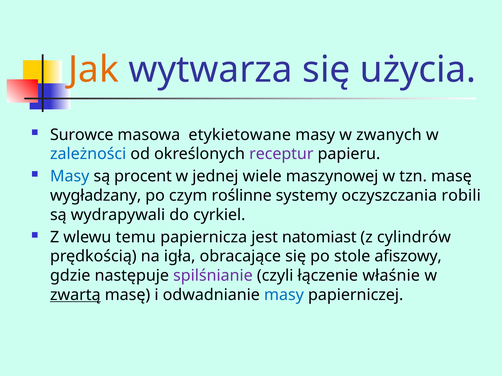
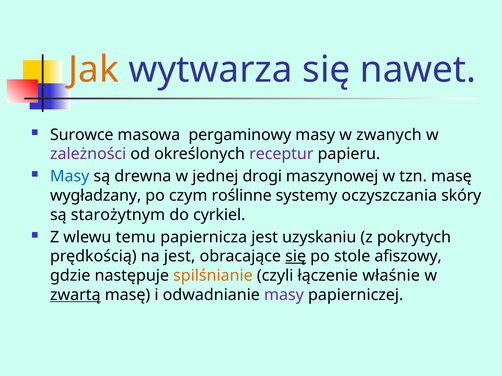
użycia: użycia -> nawet (418, 70)
etykietowane: etykietowane -> pergaminowy (240, 135)
zależności colour: blue -> purple (88, 154)
procent: procent -> drewna (143, 177)
wiele: wiele -> drogi (262, 177)
robili: robili -> skóry (461, 196)
wydrapywali: wydrapywali -> starożytnym (118, 215)
natomiast: natomiast -> uzyskaniu (319, 237)
cylindrów: cylindrów -> pokrytych (414, 237)
na igła: igła -> jest (180, 257)
się underline: none -> present (296, 257)
spilśnianie colour: purple -> orange (213, 276)
masy colour: blue -> purple (284, 295)
